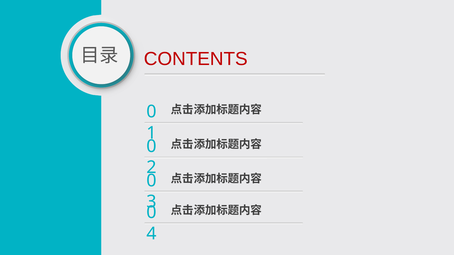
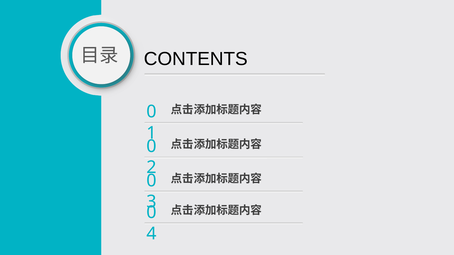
CONTENTS colour: red -> black (196, 59)
